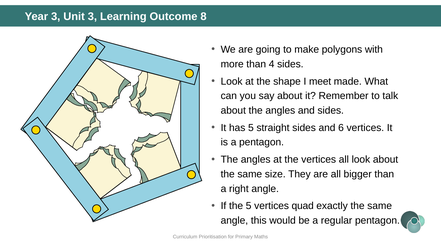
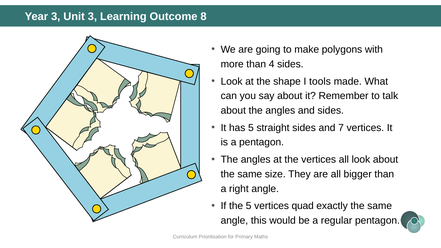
meet: meet -> tools (320, 81)
6: 6 -> 7 (341, 128)
